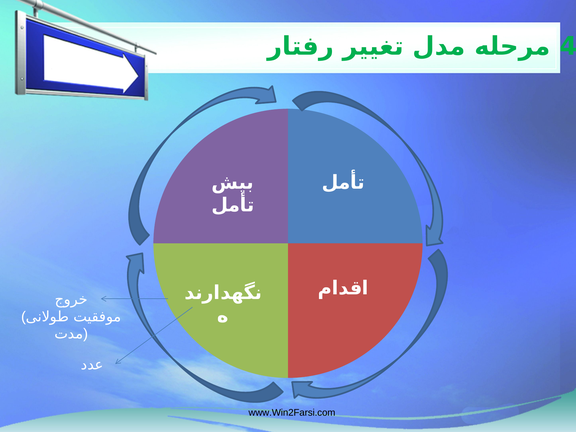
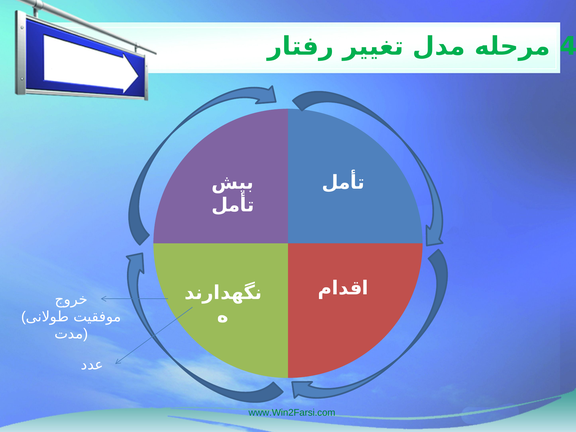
www.Win2Farsi.com colour: black -> green (292, 413)
